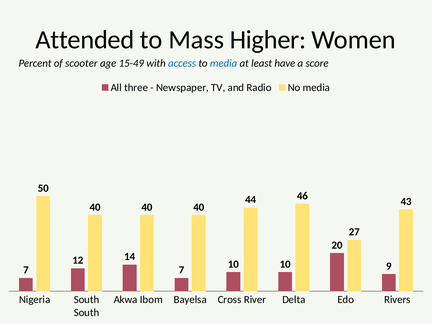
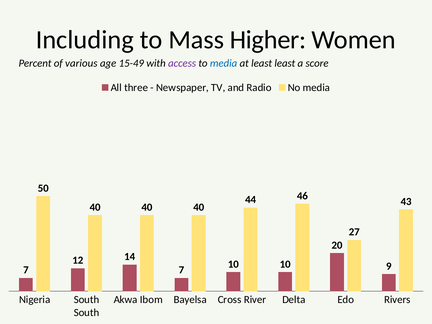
Attended: Attended -> Including (85, 40)
scooter: scooter -> various (81, 63)
access colour: blue -> purple (182, 63)
least have: have -> least (285, 63)
